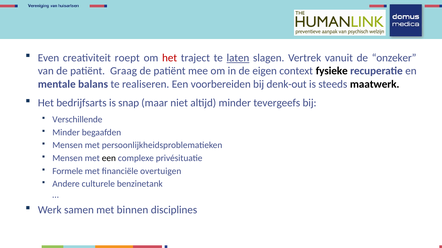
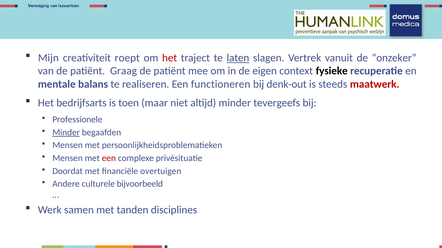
Even: Even -> Mijn (48, 58)
voorbereiden: voorbereiden -> functioneren (221, 84)
maatwerk colour: black -> red (375, 84)
snap: snap -> toen (129, 103)
Verschillende: Verschillende -> Professionele (77, 120)
Minder underline: none -> present (66, 133)
een colour: black -> red (109, 159)
Formele: Formele -> Doordat (68, 171)
benzinetank: benzinetank -> bijvoorbeeld (140, 184)
binnen: binnen -> tanden (133, 210)
